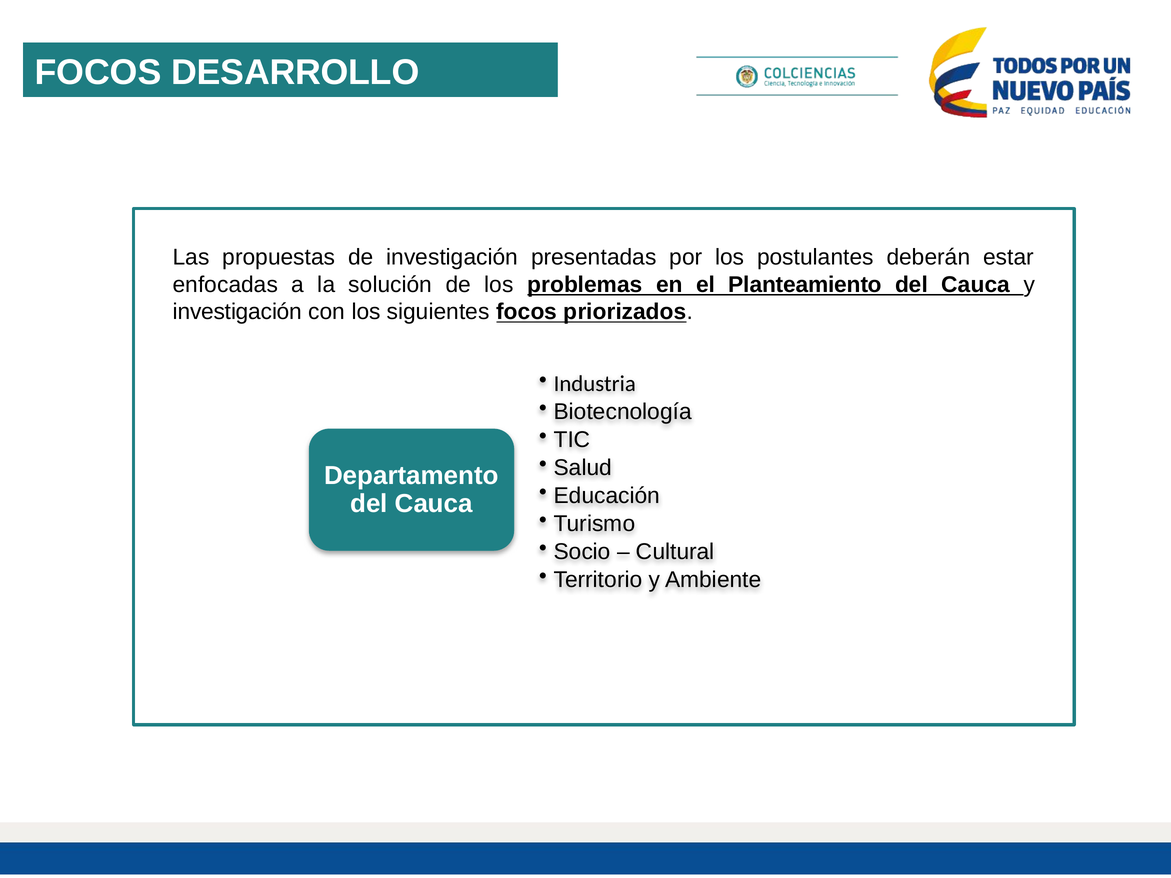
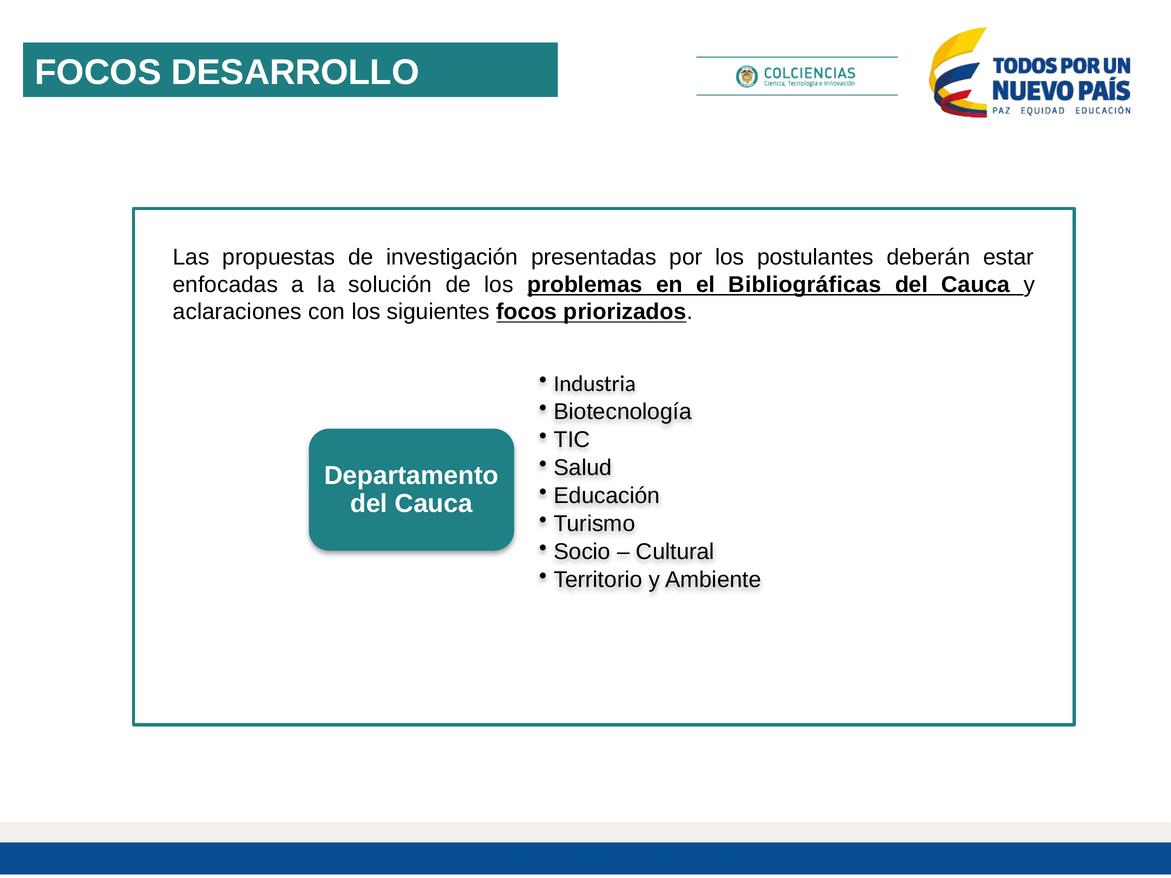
Planteamiento: Planteamiento -> Bibliográficas (805, 285)
investigación: investigación -> aclaraciones (237, 312)
